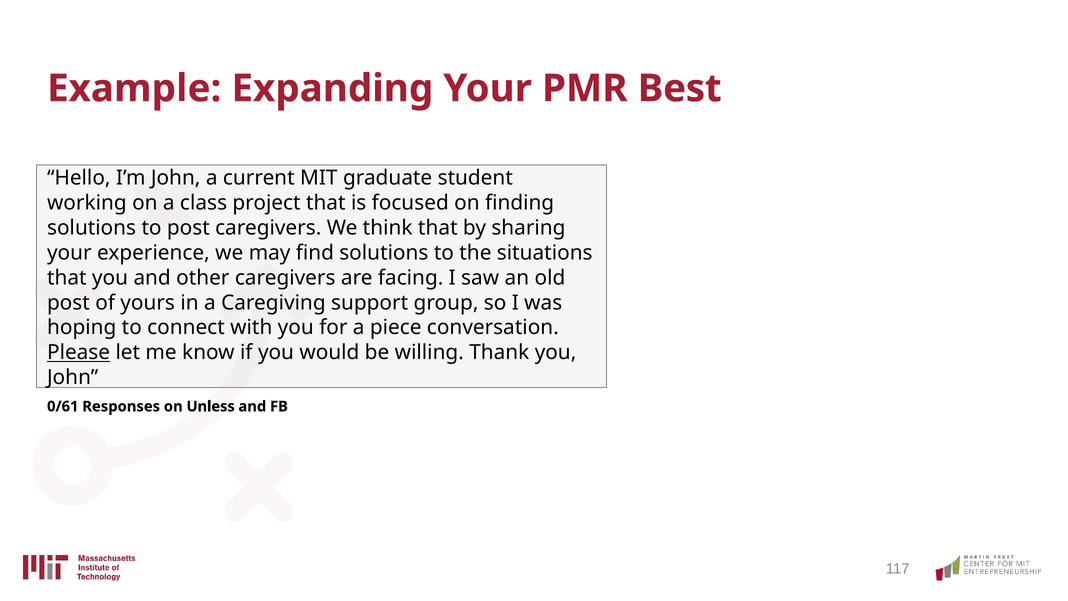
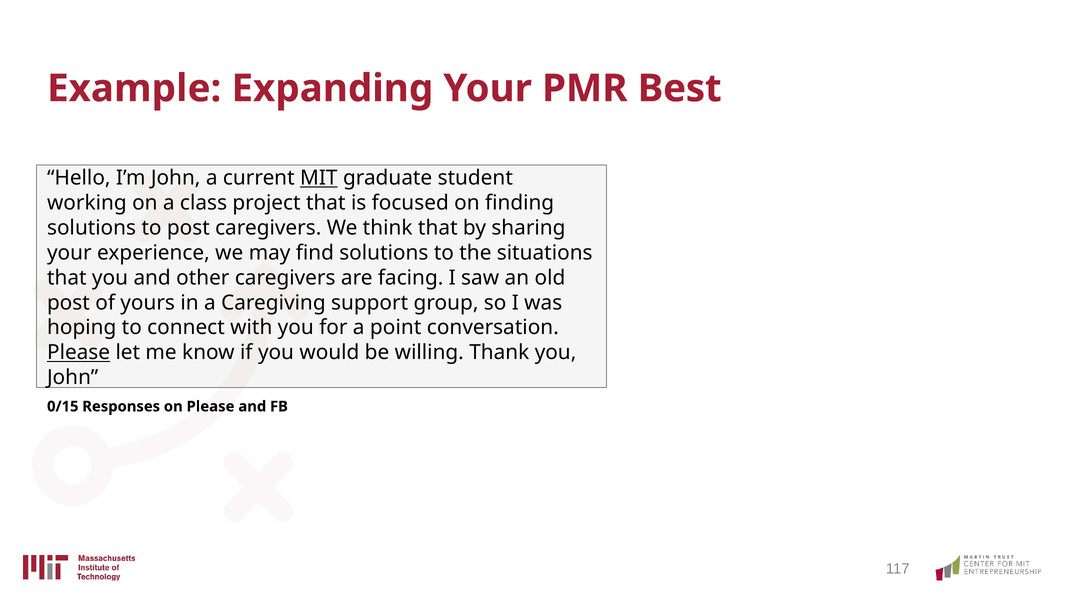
MIT underline: none -> present (319, 178)
piece: piece -> point (396, 328)
0/61: 0/61 -> 0/15 (63, 406)
on Unless: Unless -> Please (211, 406)
